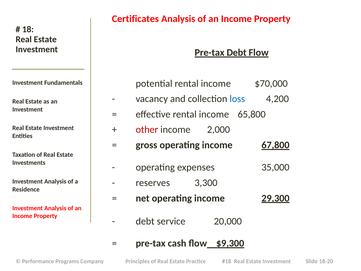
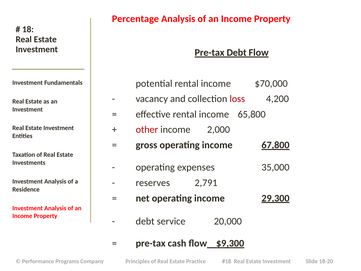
Certificates: Certificates -> Percentage (135, 19)
loss colour: blue -> red (237, 99)
3,300: 3,300 -> 2,791 (206, 183)
